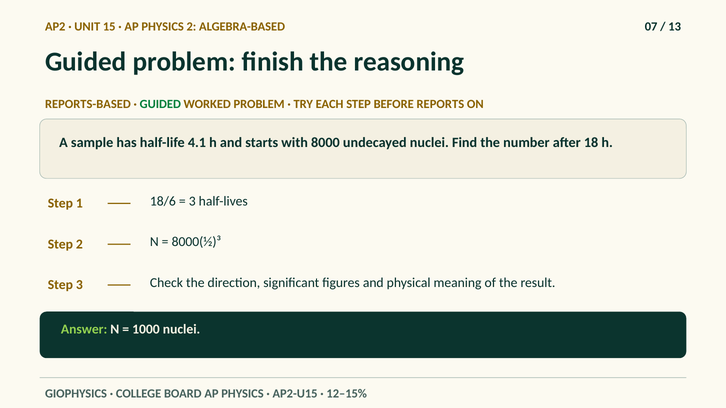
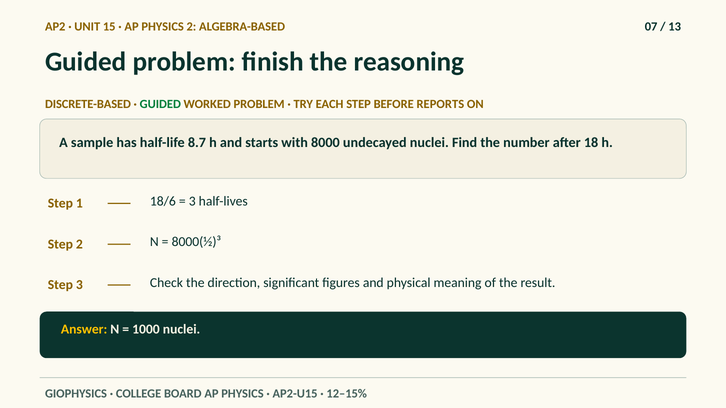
REPORTS-BASED: REPORTS-BASED -> DISCRETE-BASED (88, 104)
4.1: 4.1 -> 8.7 (197, 143)
Answer colour: light green -> yellow (84, 329)
